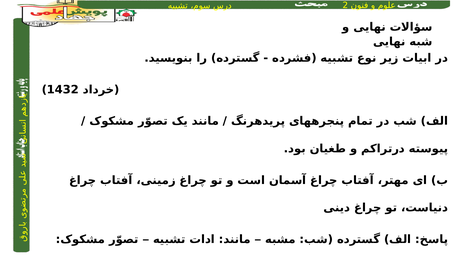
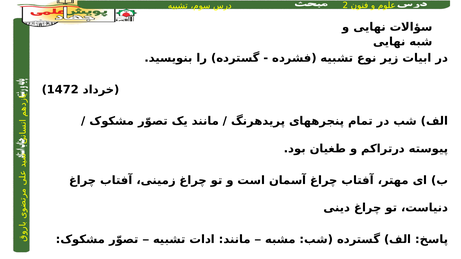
1432: 1432 -> 1472 (63, 90)
